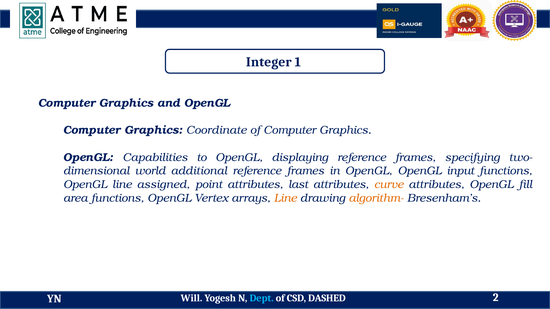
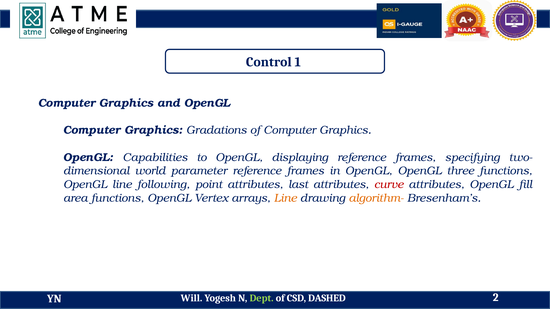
Integer: Integer -> Control (269, 62)
Coordinate: Coordinate -> Gradations (216, 130)
additional: additional -> parameter (199, 171)
input: input -> three (460, 171)
assigned: assigned -> following (163, 185)
curve colour: orange -> red (389, 185)
Dept colour: light blue -> light green (262, 298)
